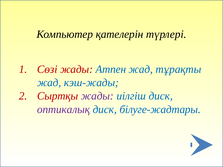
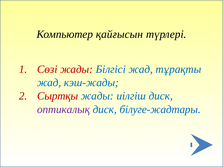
қателерін: қателерін -> қайғысын (119, 34)
Атпен: Атпен -> Білгісі (111, 69)
жады colour: purple -> blue (97, 96)
